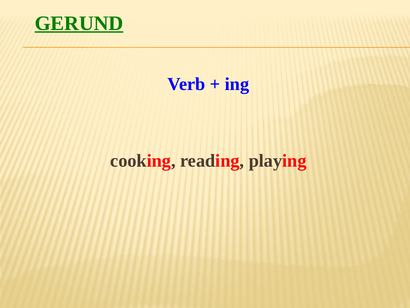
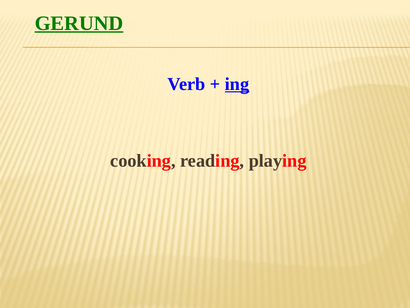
ing underline: none -> present (237, 84)
